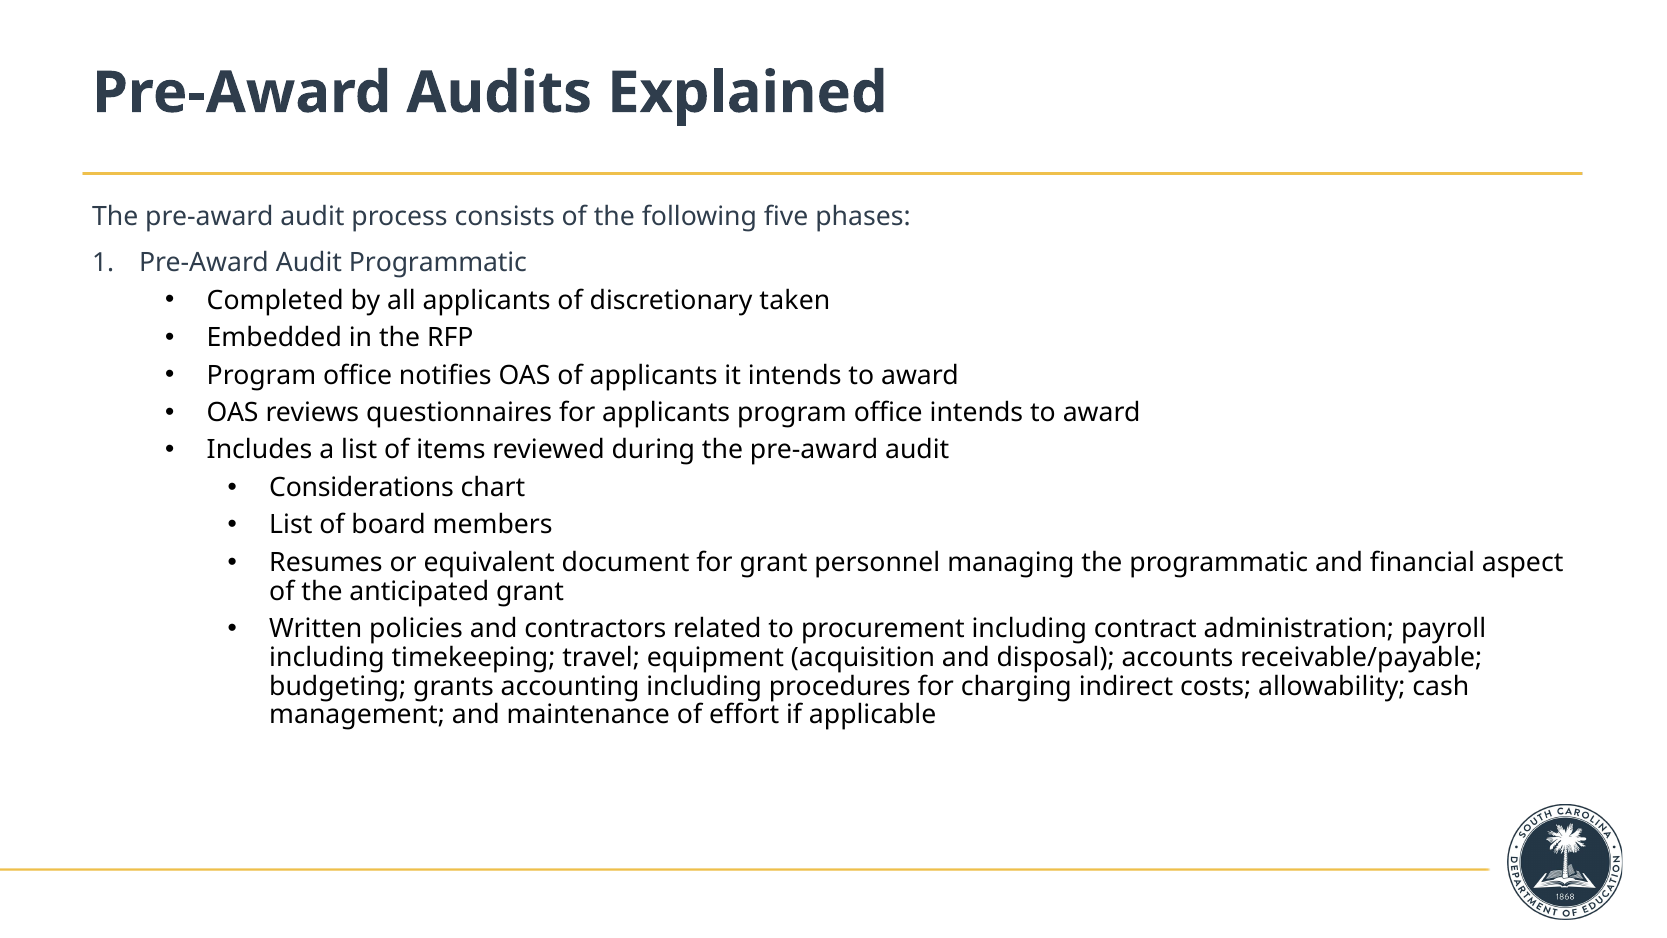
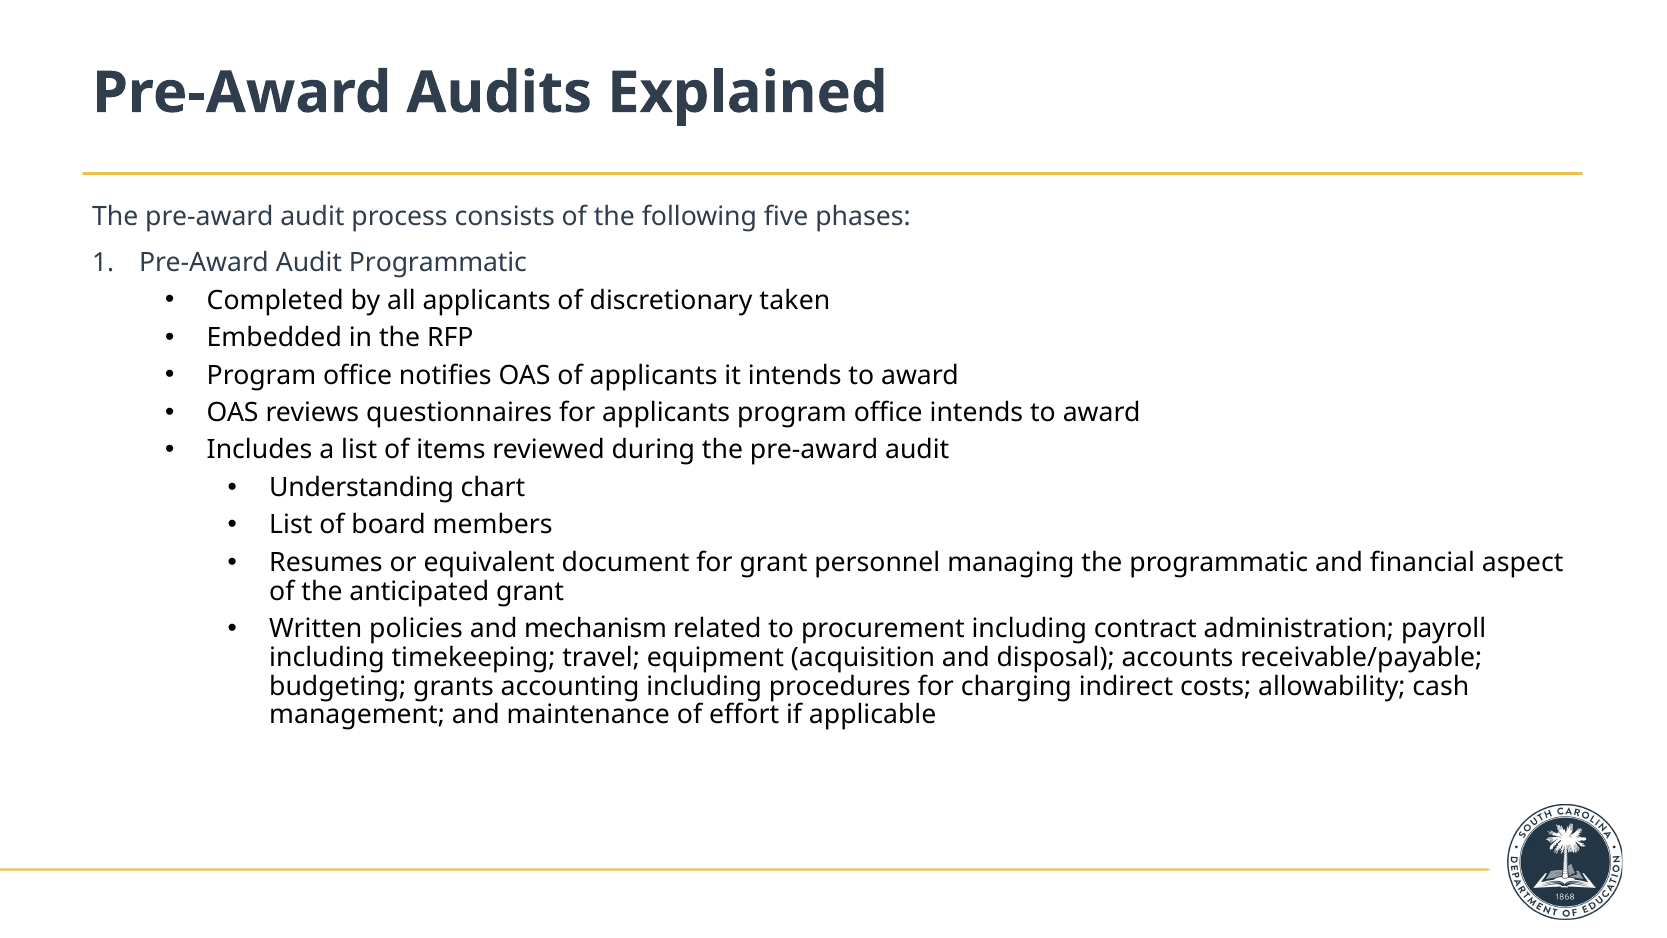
Considerations: Considerations -> Understanding (362, 487)
contractors: contractors -> mechanism (595, 629)
